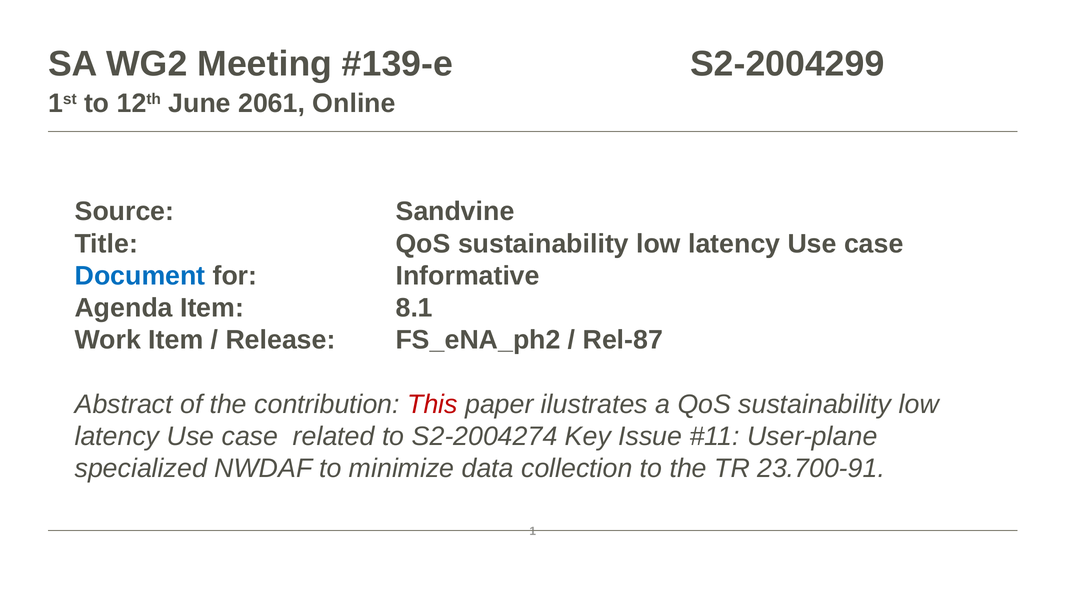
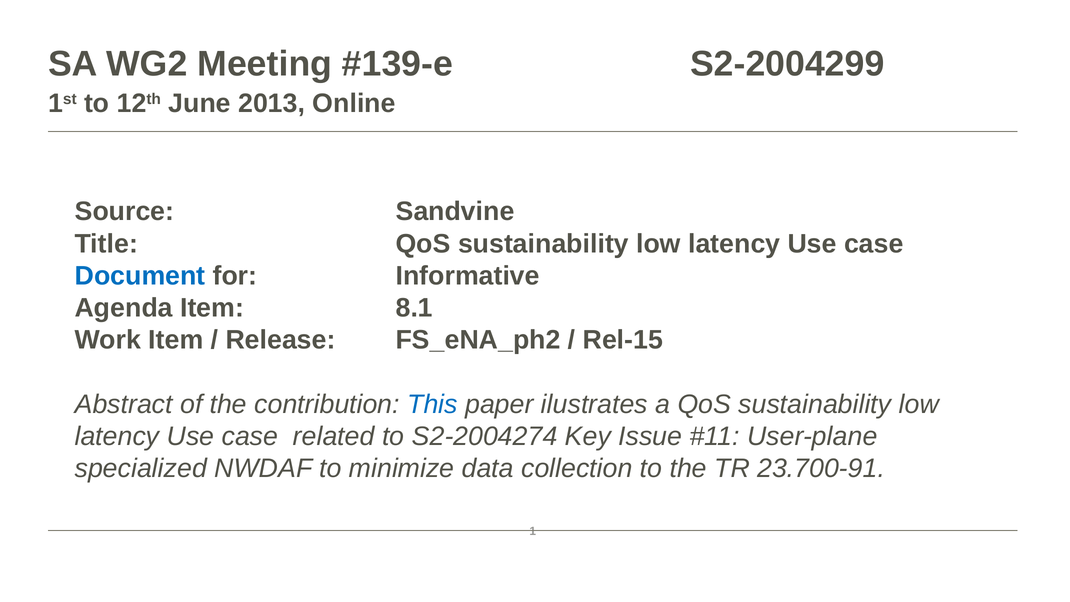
2061: 2061 -> 2013 (272, 103)
Rel-87: Rel-87 -> Rel-15 (623, 340)
This colour: red -> blue (432, 404)
